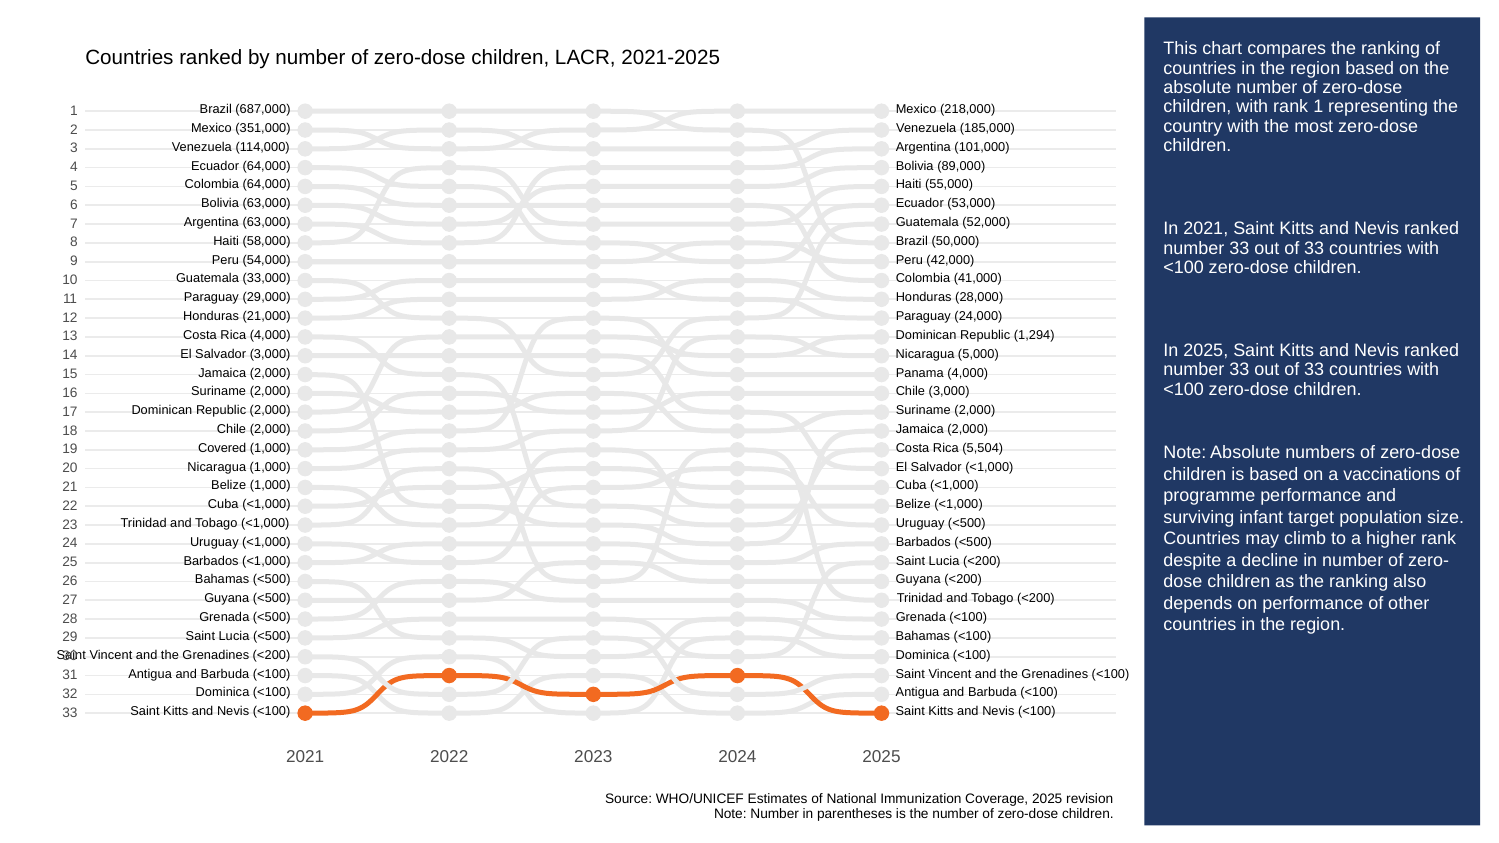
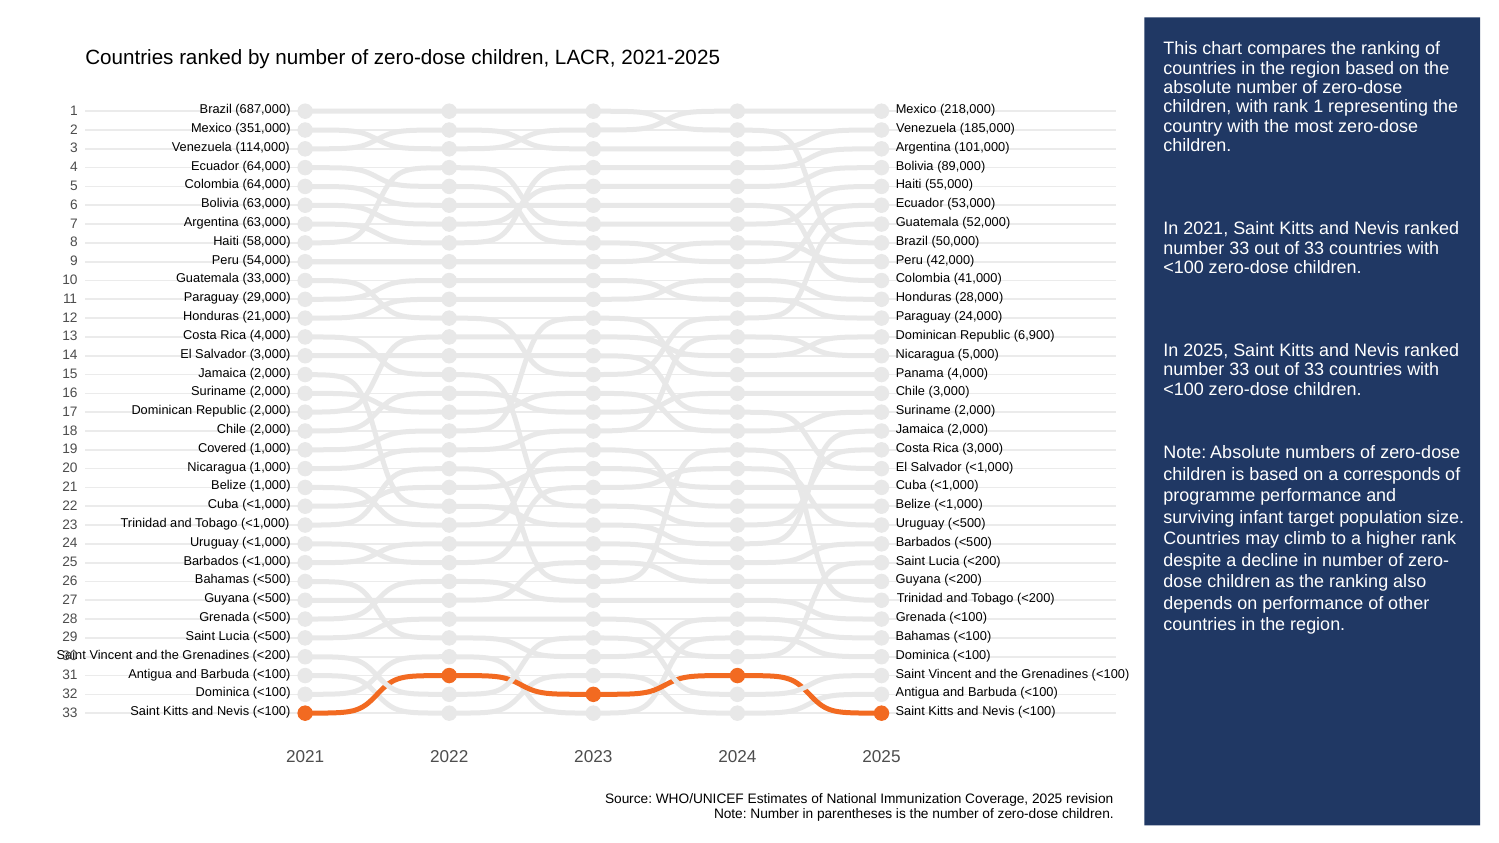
1,294: 1,294 -> 6,900 (1034, 335)
Rica 5,504: 5,504 -> 3,000 (983, 448)
vaccinations: vaccinations -> corresponds (1392, 474)
